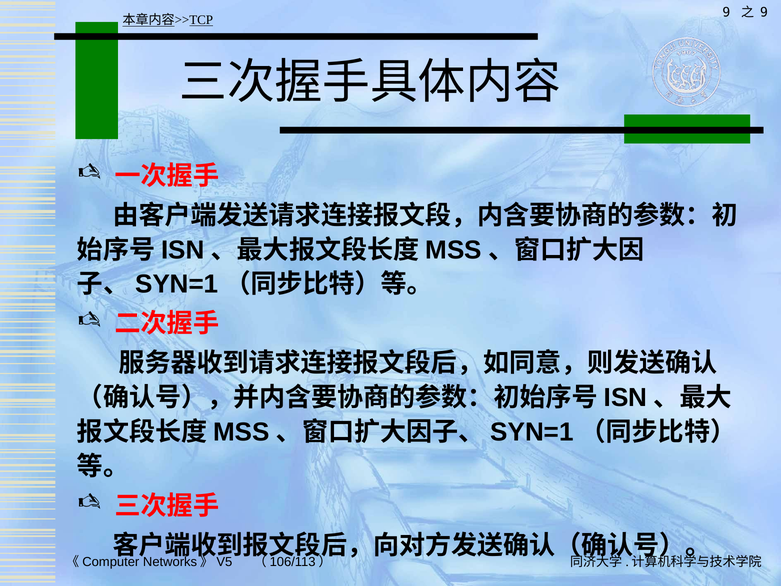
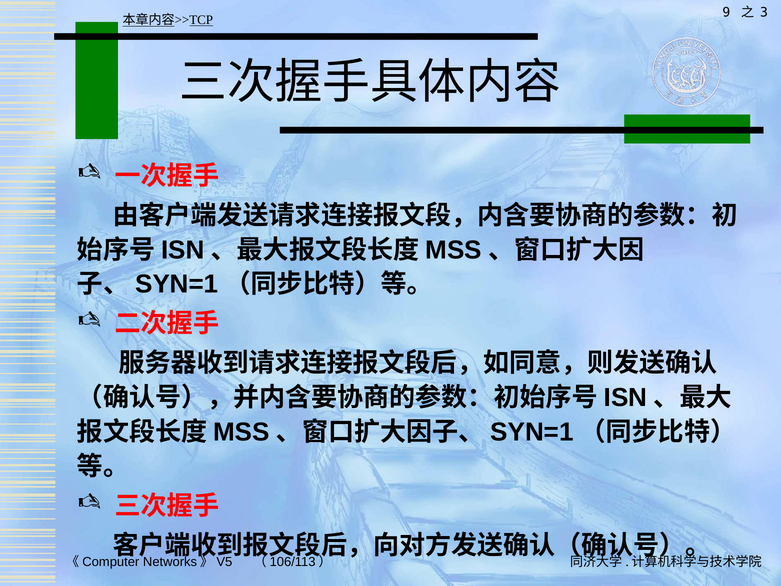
9: 9 -> 3 (764, 13)
